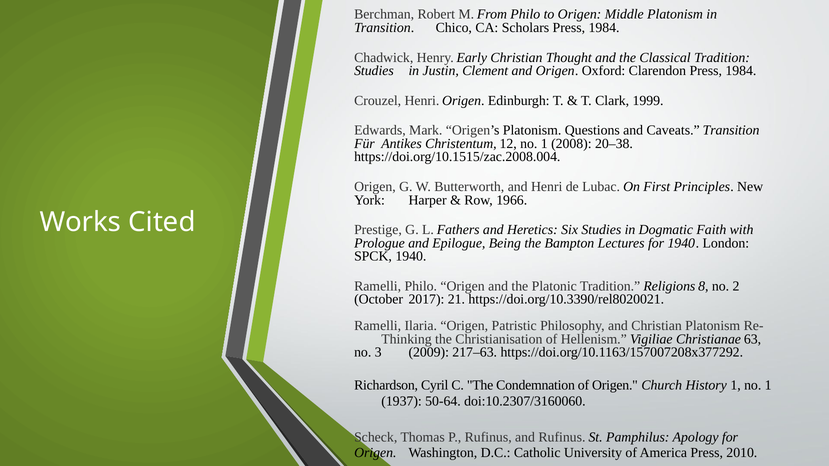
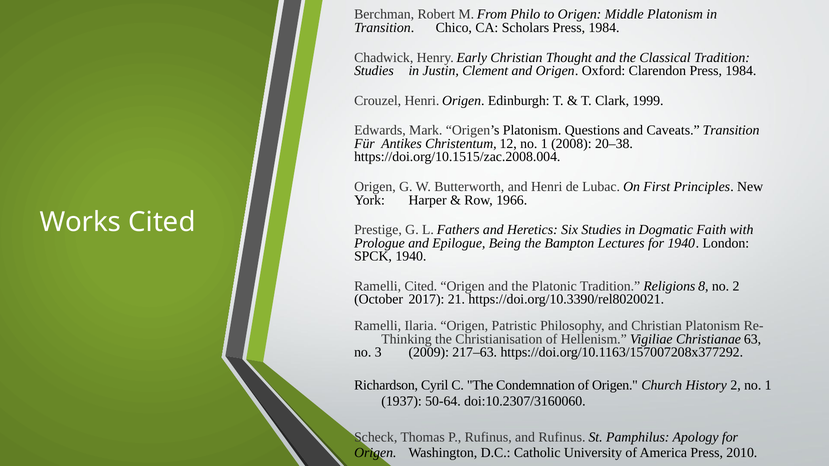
Ramelli Philo: Philo -> Cited (421, 286)
History 1: 1 -> 2 (736, 386)
